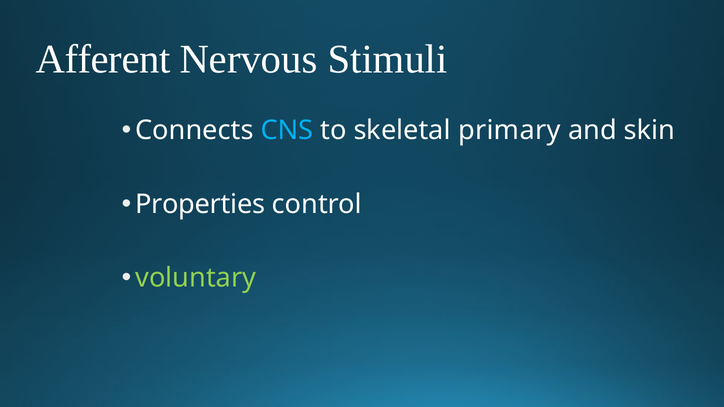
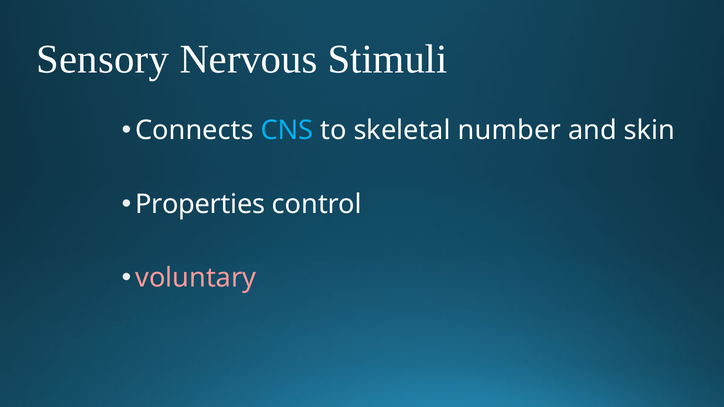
Afferent: Afferent -> Sensory (103, 59)
primary: primary -> number (509, 131)
voluntary colour: light green -> pink (196, 278)
